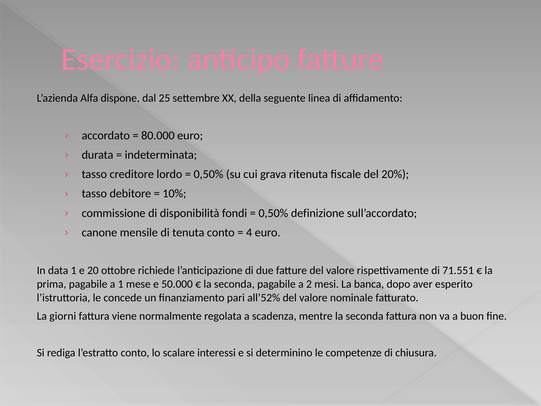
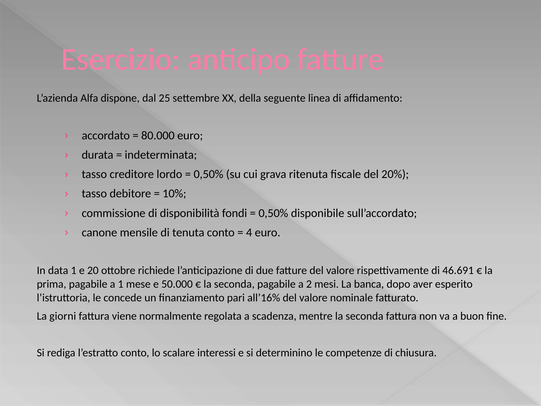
definizione: definizione -> disponibile (318, 213)
71.551: 71.551 -> 46.691 (458, 270)
all’52%: all’52% -> all’16% (264, 297)
